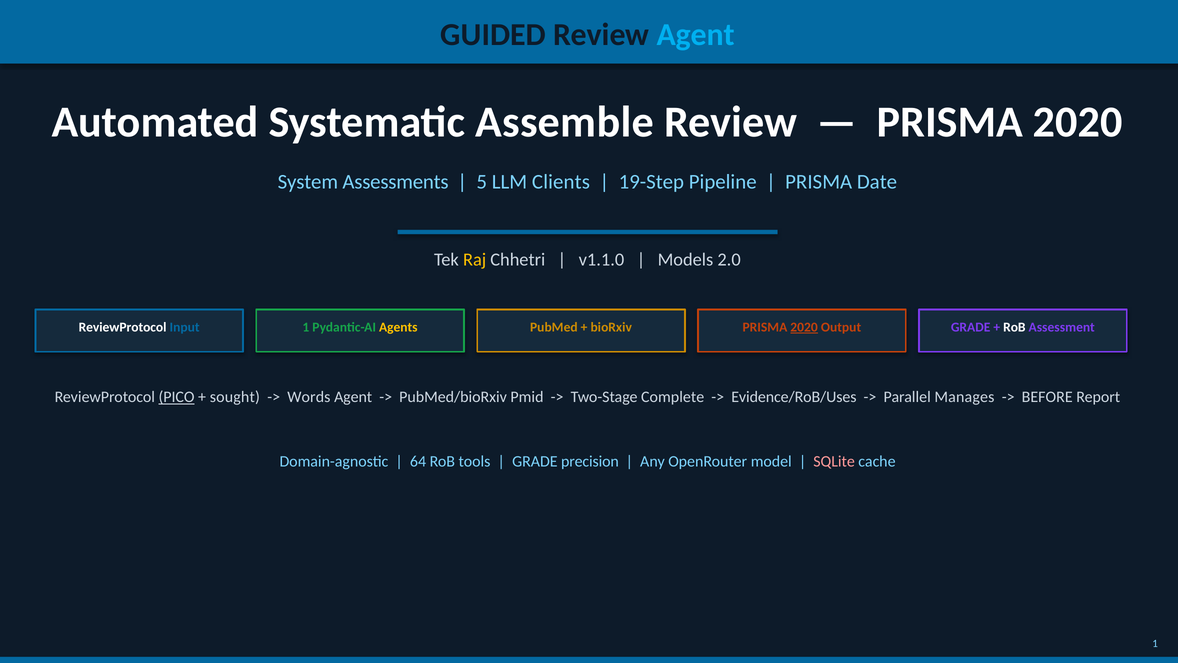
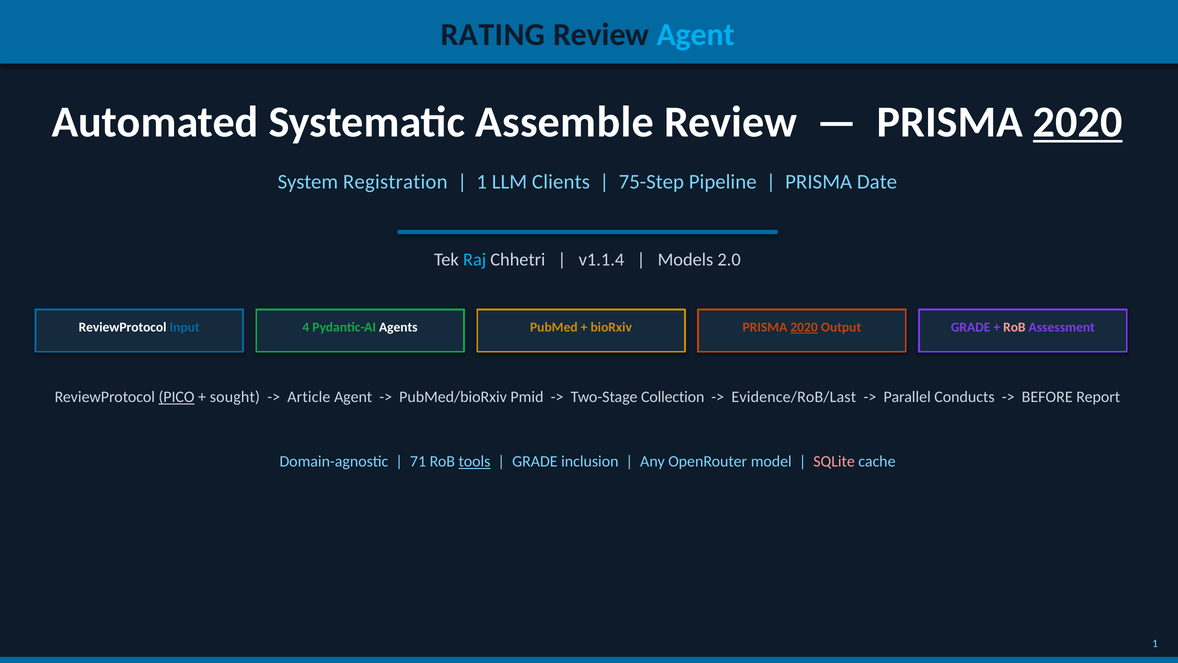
GUIDED: GUIDED -> RATING (493, 35)
2020 underline: none -> present (1078, 122)
Assessments: Assessments -> Registration (395, 182)
5: 5 -> 1 (482, 182)
19-Step: 19-Step -> 75-Step (651, 182)
Raj colour: yellow -> light blue (475, 260)
v1.1.0: v1.1.0 -> v1.1.4 (601, 260)
Input 1: 1 -> 4 (306, 327)
Agents colour: yellow -> white (398, 327)
RoB colour: white -> pink (1014, 327)
Words: Words -> Article (309, 397)
Complete: Complete -> Collection (673, 397)
Evidence/RoB/Uses: Evidence/RoB/Uses -> Evidence/RoB/Last (794, 397)
Manages: Manages -> Conducts (964, 397)
64: 64 -> 71 (418, 461)
tools underline: none -> present (475, 461)
precision: precision -> inclusion (590, 461)
